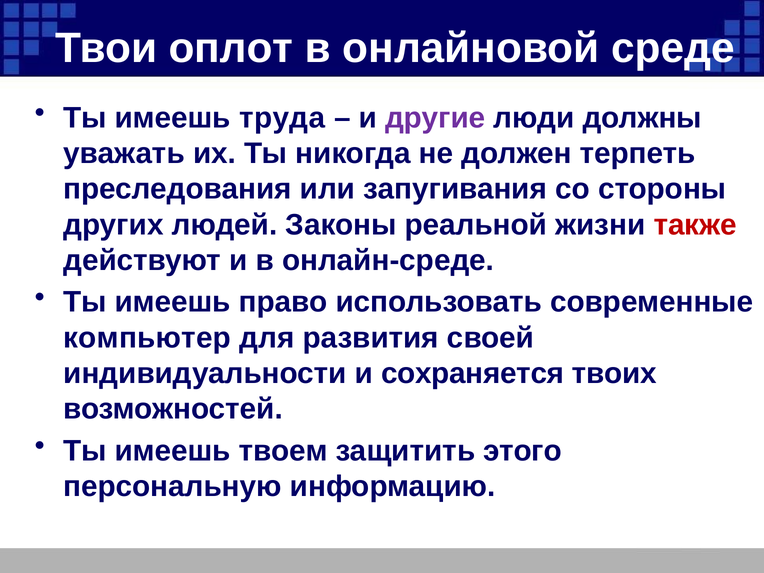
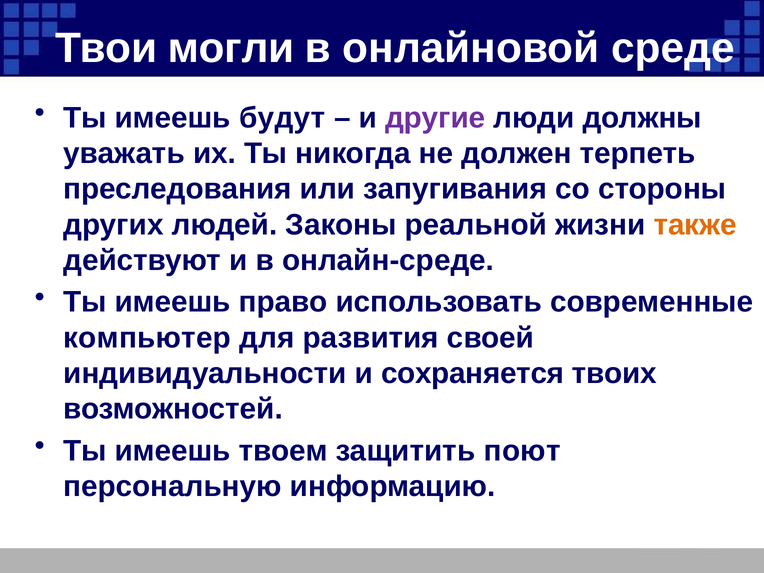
оплот: оплот -> могли (231, 48)
труда: труда -> будут (282, 118)
также colour: red -> orange (695, 225)
этого: этого -> поют (522, 451)
